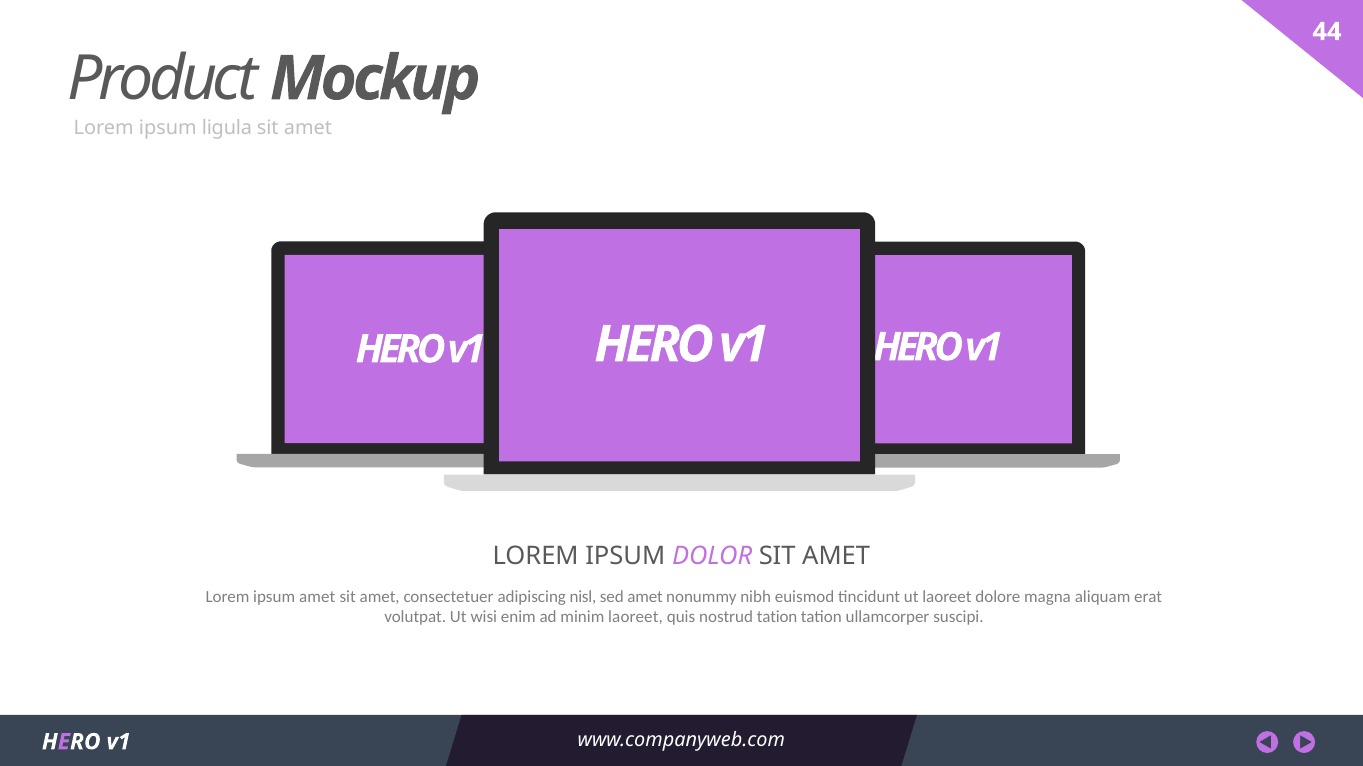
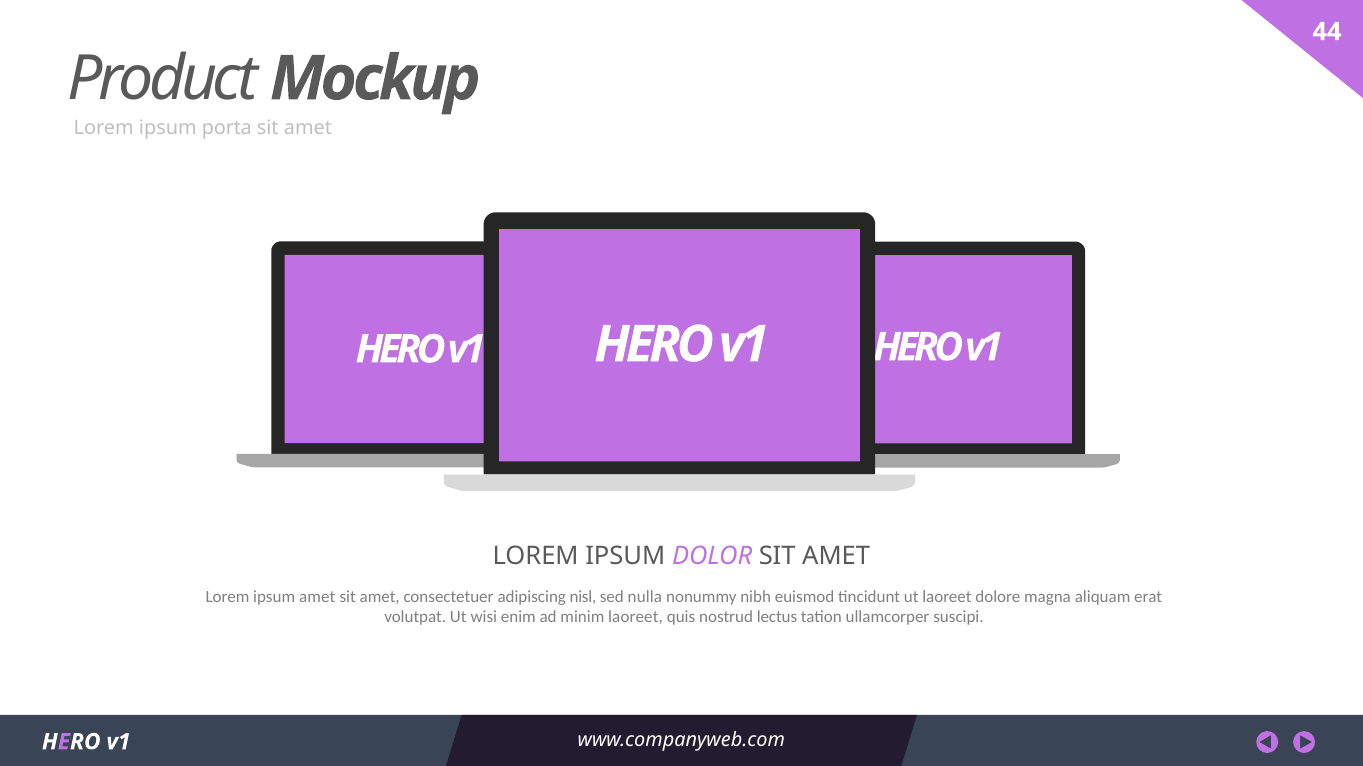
ligula: ligula -> porta (227, 128)
sed amet: amet -> nulla (645, 597)
nostrud tation: tation -> lectus (777, 617)
